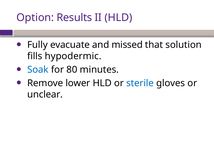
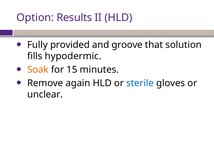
evacuate: evacuate -> provided (70, 45)
missed: missed -> groove (127, 45)
Soak colour: blue -> orange (38, 70)
80: 80 -> 15 (72, 70)
lower: lower -> again (78, 83)
